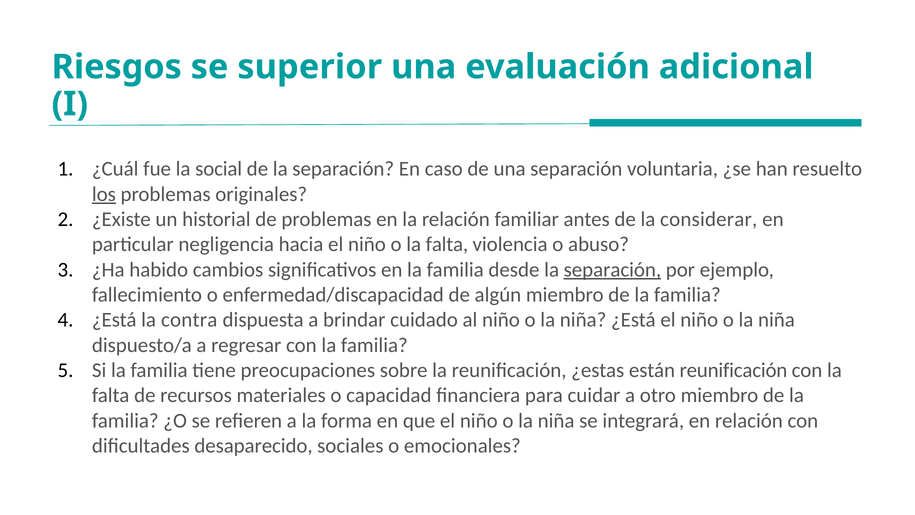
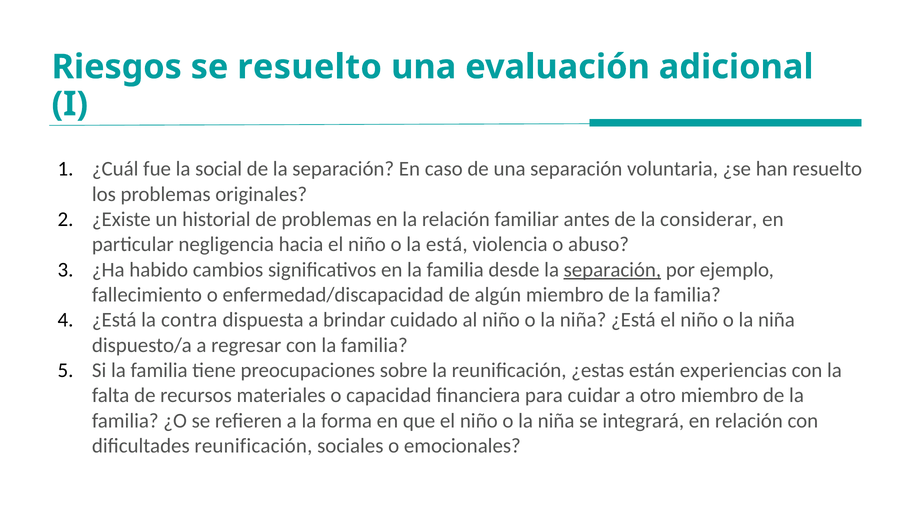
se superior: superior -> resuelto (310, 67)
los underline: present -> none (104, 194)
o la falta: falta -> está (447, 244)
están reunificación: reunificación -> experiencias (733, 370)
dificultades desaparecido: desaparecido -> reunificación (253, 446)
